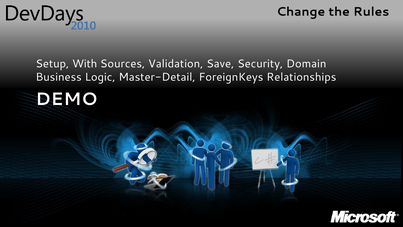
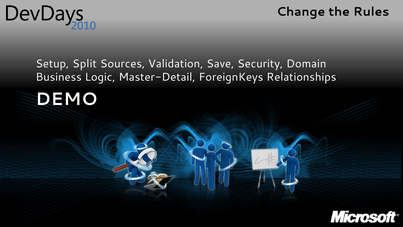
With: With -> Split (85, 64)
